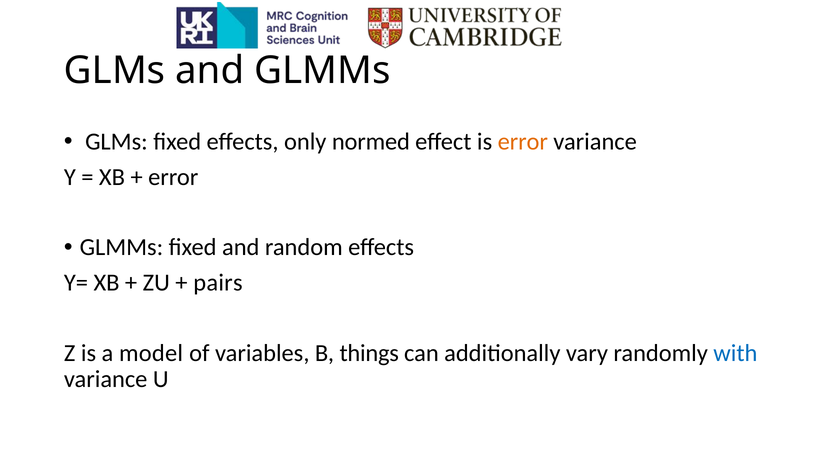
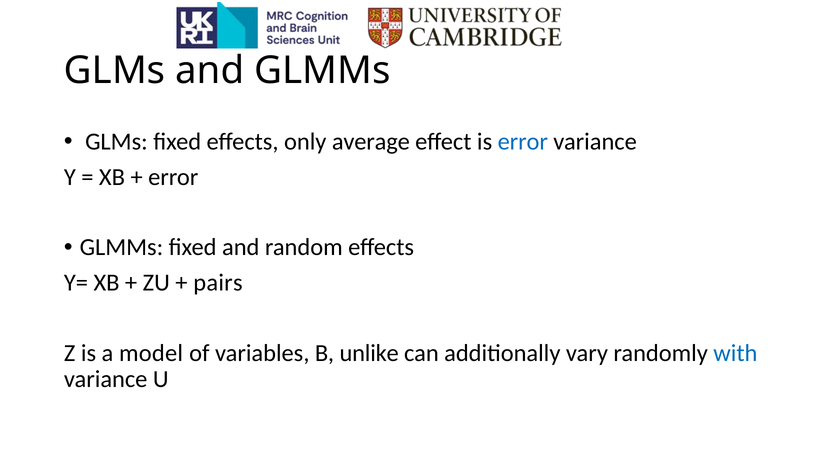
normed: normed -> average (371, 142)
error colour: orange -> blue (523, 142)
things: things -> unlike (369, 353)
